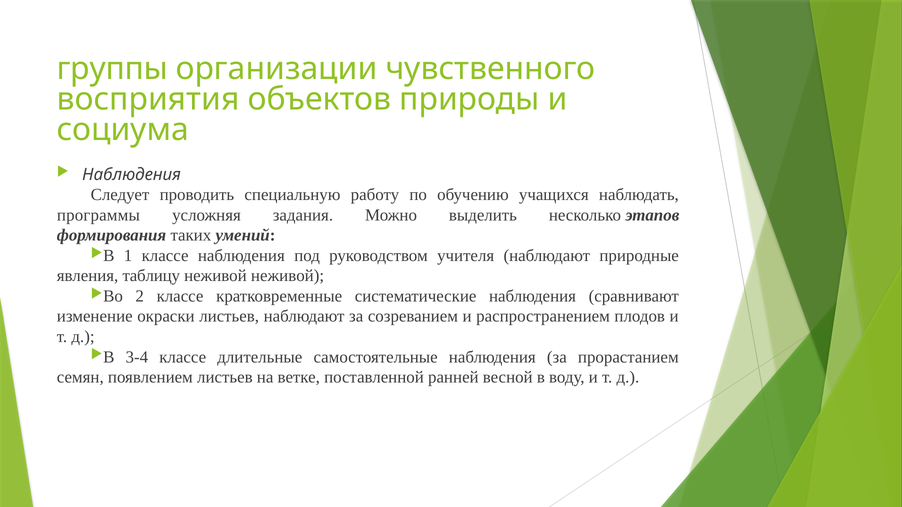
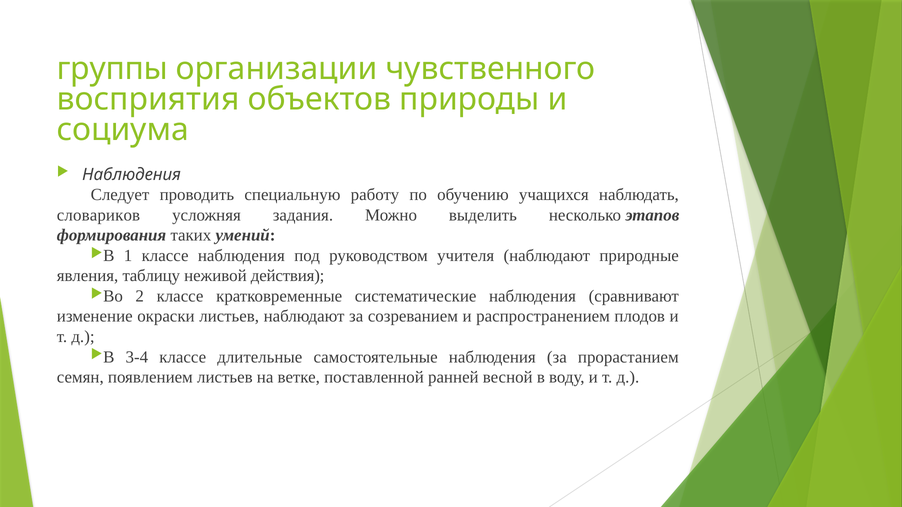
программы: программы -> словариков (98, 215)
неживой неживой: неживой -> действия (288, 276)
